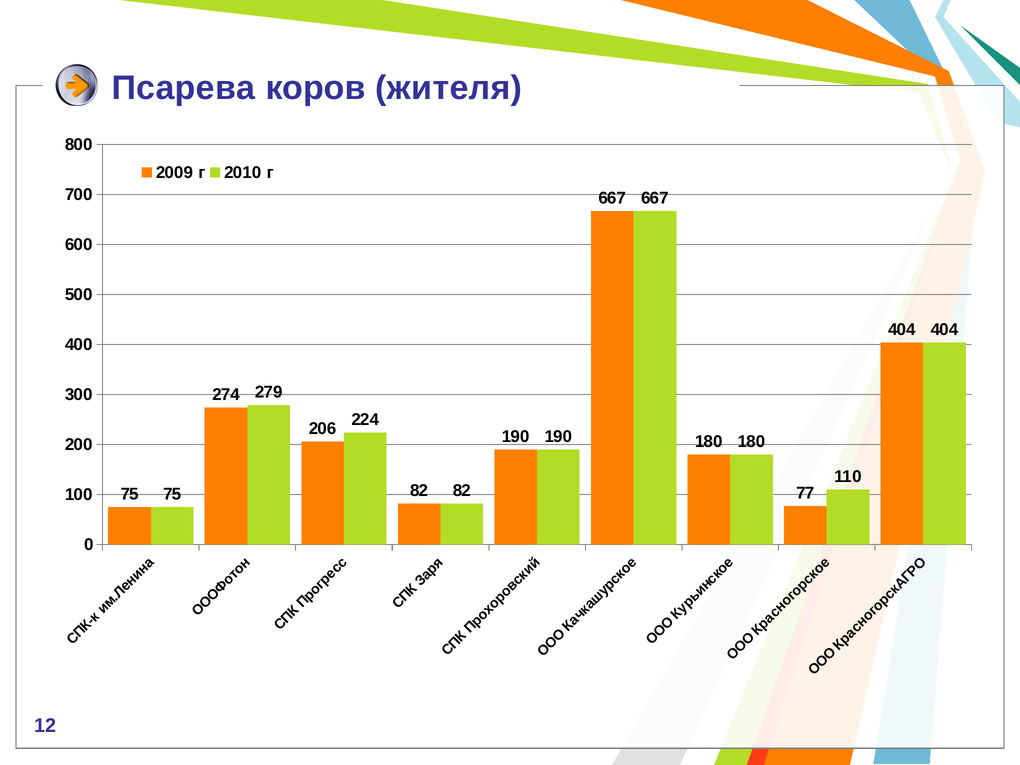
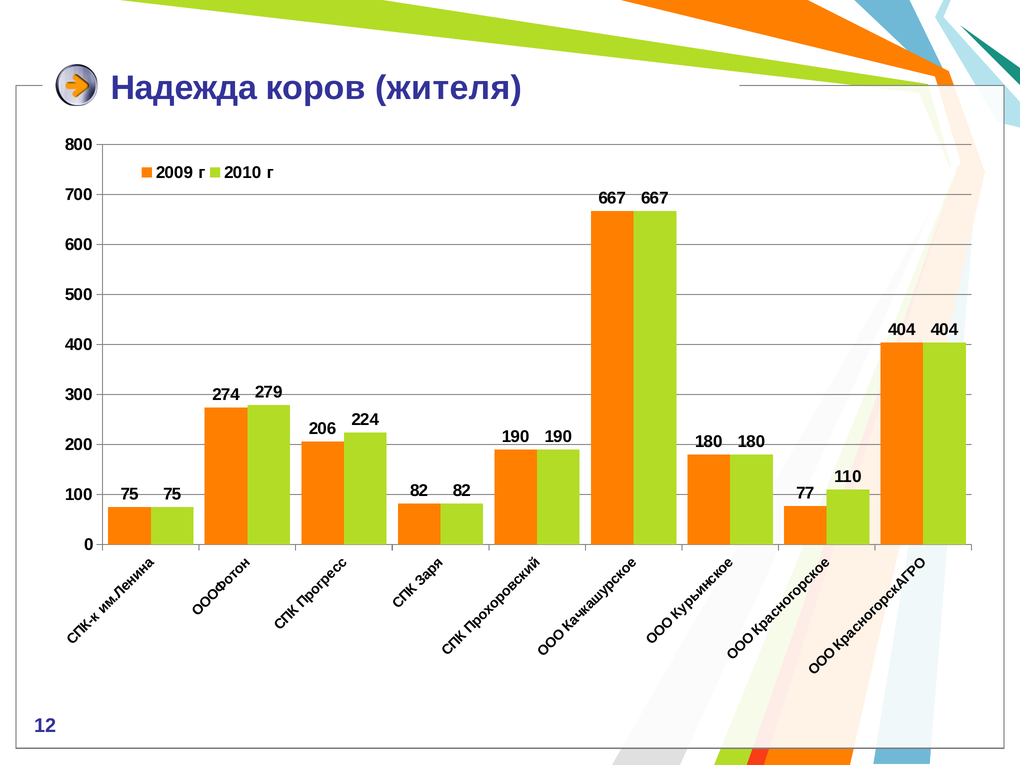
Псарева: Псарева -> Надежда (184, 88)
